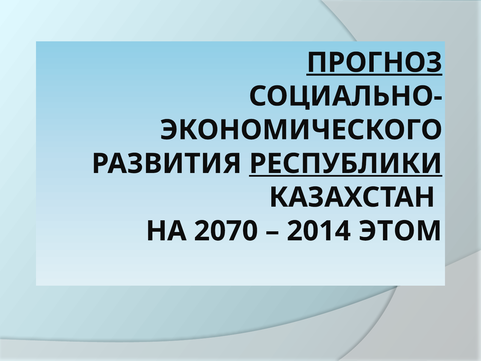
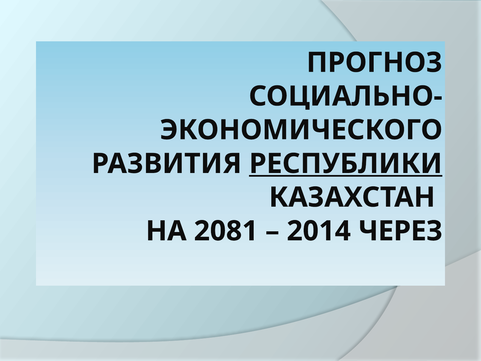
ПРОГНОЗ underline: present -> none (374, 63)
2070: 2070 -> 2081 (226, 231)
ЭТОМ: ЭТОМ -> ЧЕРЕЗ (400, 231)
